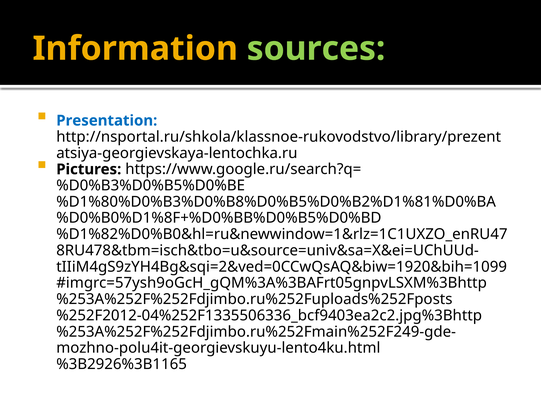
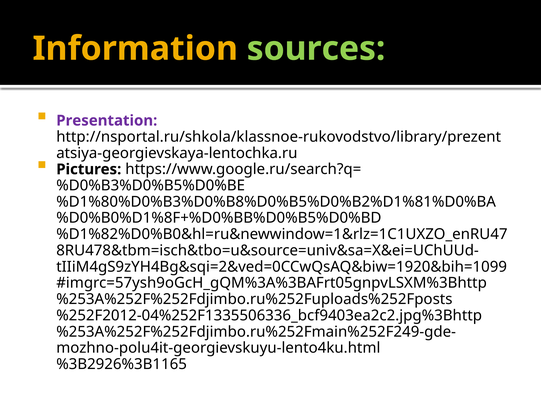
Presentation colour: blue -> purple (107, 121)
